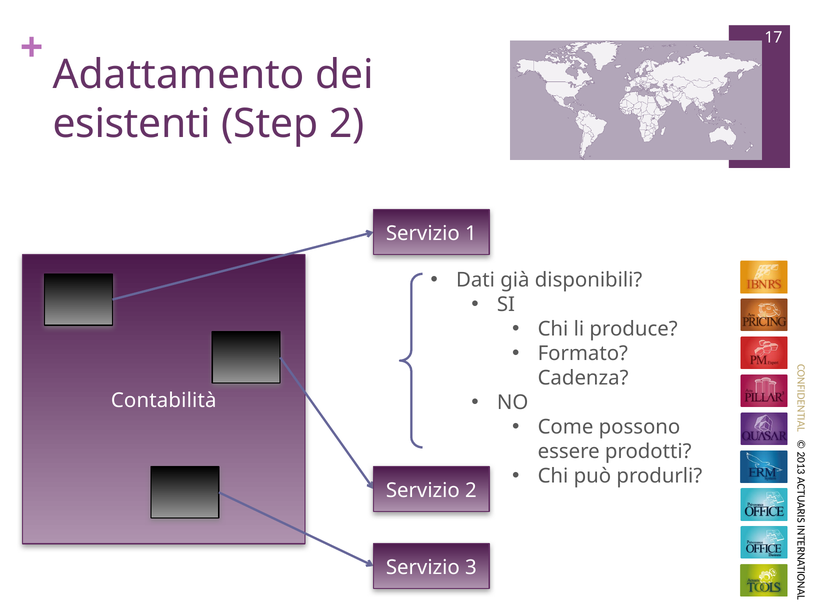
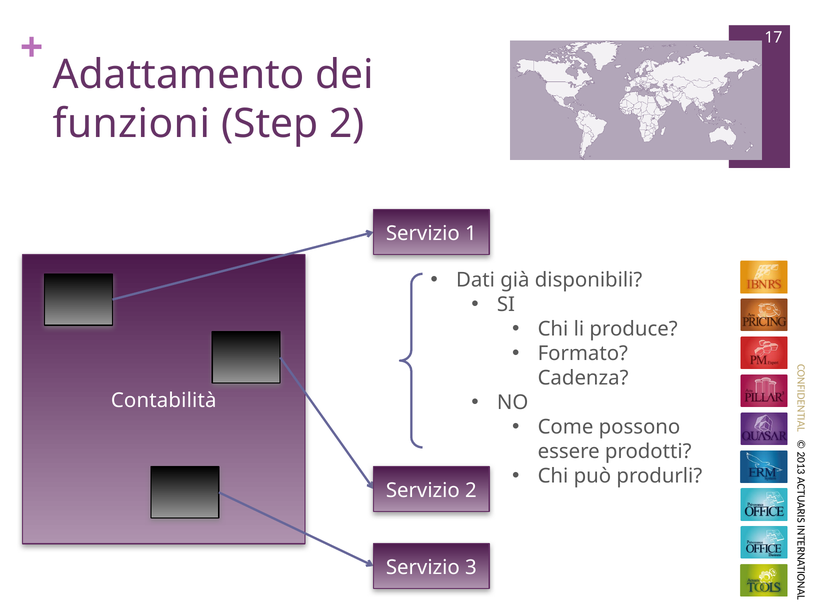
esistenti: esistenti -> funzioni (131, 124)
